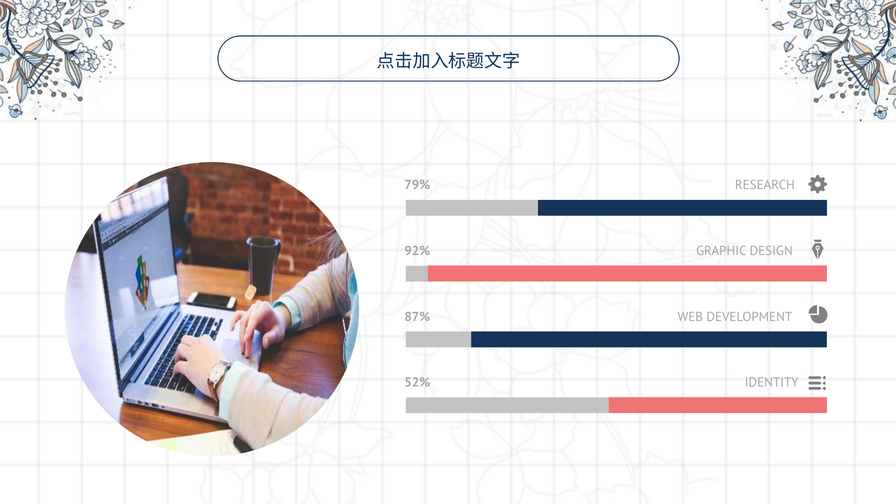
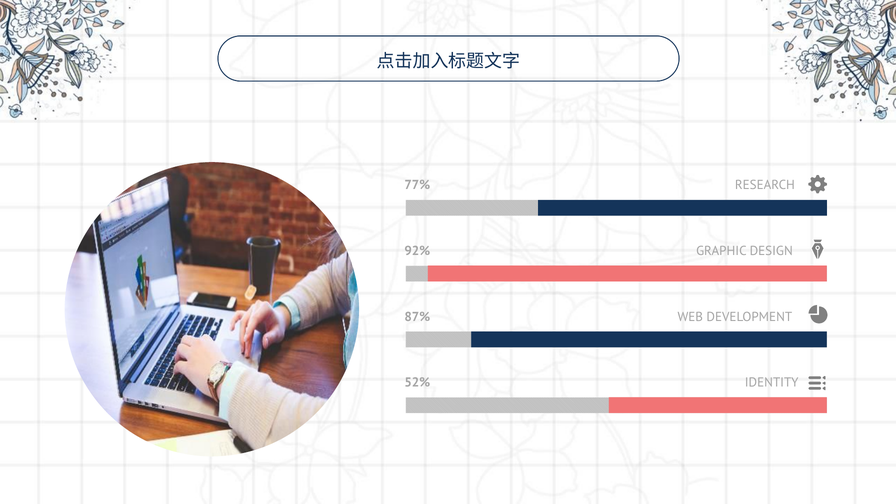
79%: 79% -> 77% (417, 185)
